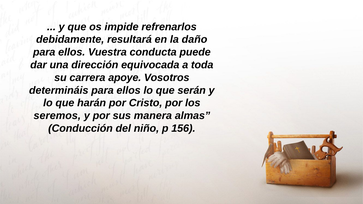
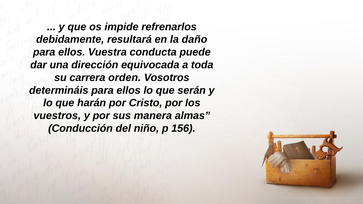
apoye: apoye -> orden (125, 78)
seremos: seremos -> vuestros (57, 116)
